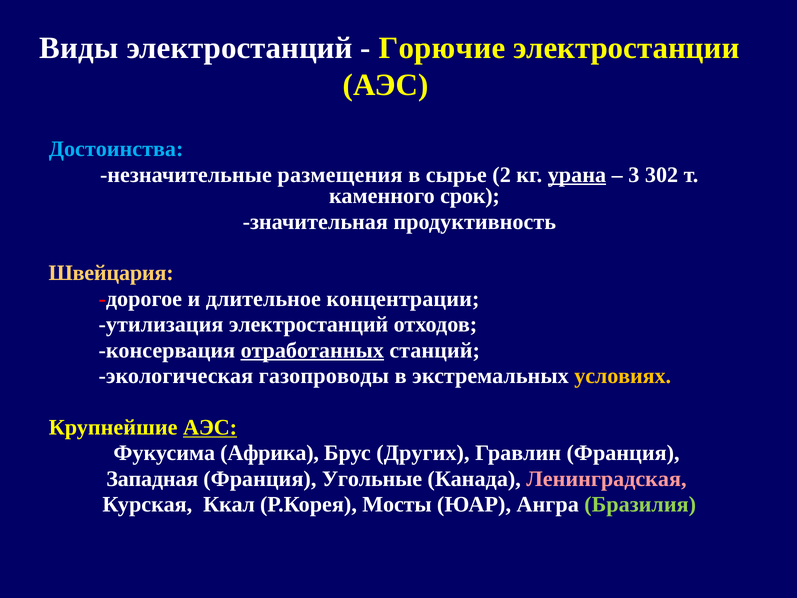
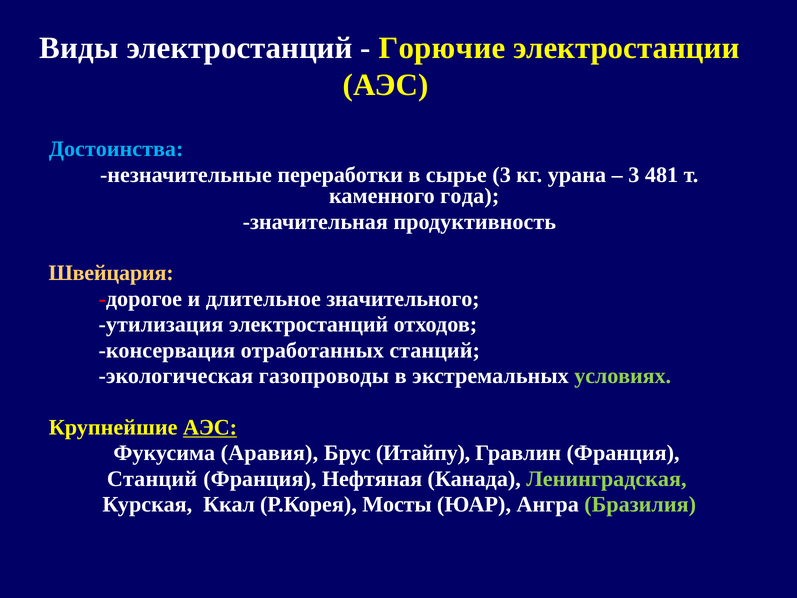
размещения: размещения -> переработки (340, 175)
сырье 2: 2 -> 3 (502, 175)
урана underline: present -> none (577, 175)
302: 302 -> 481 (662, 175)
срок: срок -> года (470, 196)
концентрации: концентрации -> значительного (403, 299)
отработанных underline: present -> none (312, 350)
условиях colour: yellow -> light green (623, 376)
Африка: Африка -> Аравия (269, 453)
Других: Других -> Итайпу (423, 453)
Западная: Западная -> Станций (152, 479)
Угольные: Угольные -> Нефтяная (372, 479)
Ленинградская colour: pink -> light green (606, 479)
